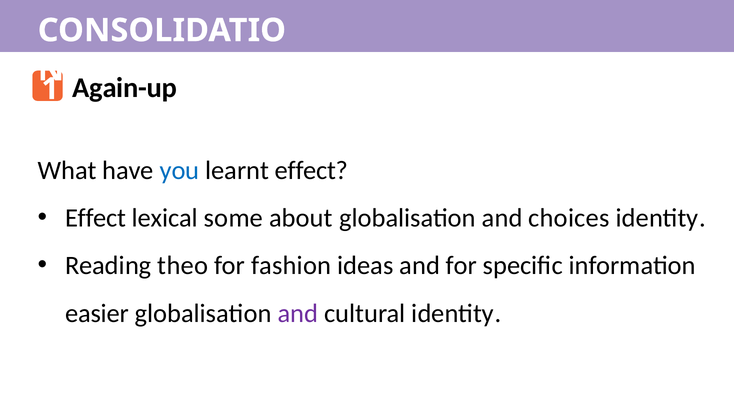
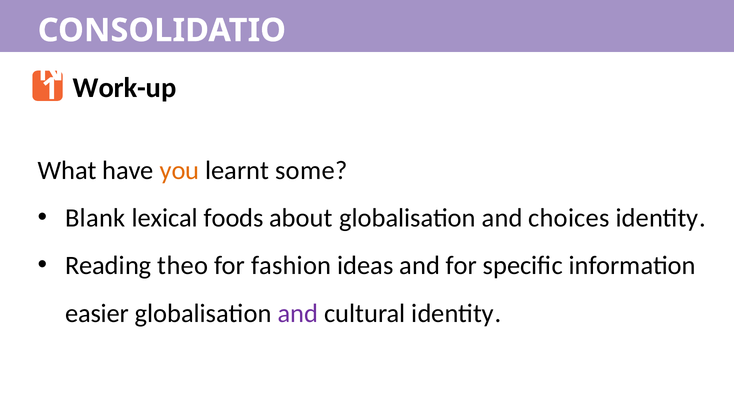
Again-up: Again-up -> Work-up (125, 88)
you colour: blue -> orange (179, 170)
learnt effect: effect -> some (311, 170)
Effect: Effect -> Blank (95, 218)
some: some -> foods (234, 218)
